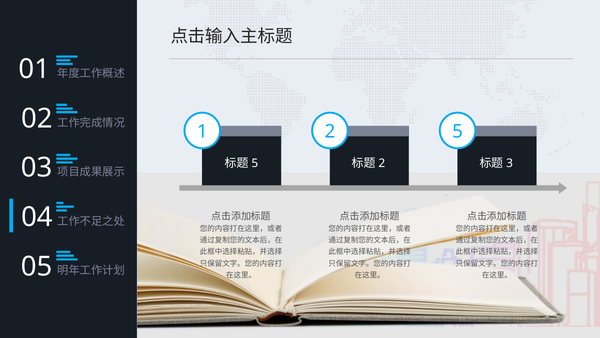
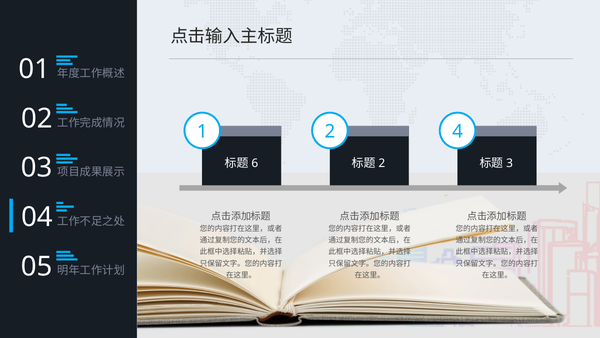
1 5: 5 -> 4 (458, 132)
5: 5 -> 6 (255, 163)
